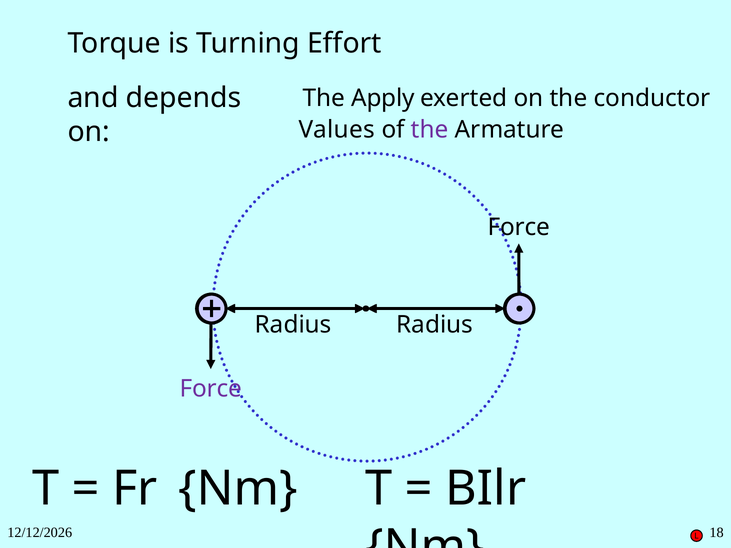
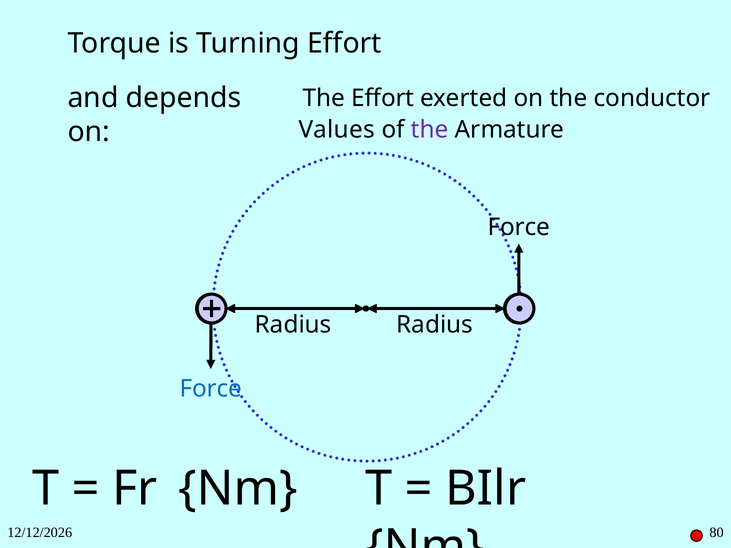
The Apply: Apply -> Effort (383, 98)
Force colour: purple -> blue (211, 389)
18: 18 -> 80 (717, 533)
